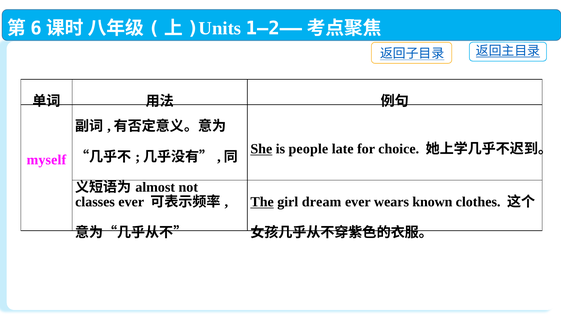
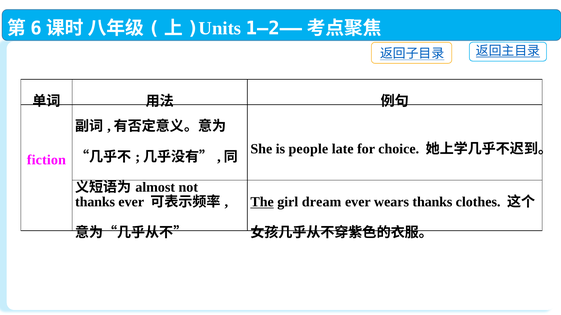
She underline: present -> none (261, 149)
myself: myself -> fiction (46, 160)
classes: classes -> thanks (95, 202)
wears known: known -> thanks (432, 202)
